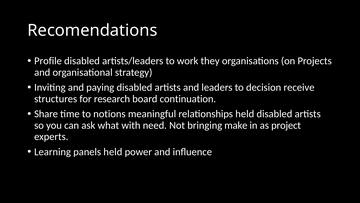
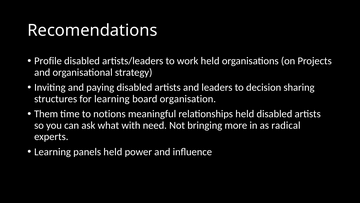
work they: they -> held (210, 61)
receive: receive -> sharing (299, 87)
for research: research -> learning (112, 99)
continuation: continuation -> organisation (188, 99)
Share: Share -> Them (46, 114)
make: make -> more (236, 125)
project: project -> radical (286, 125)
